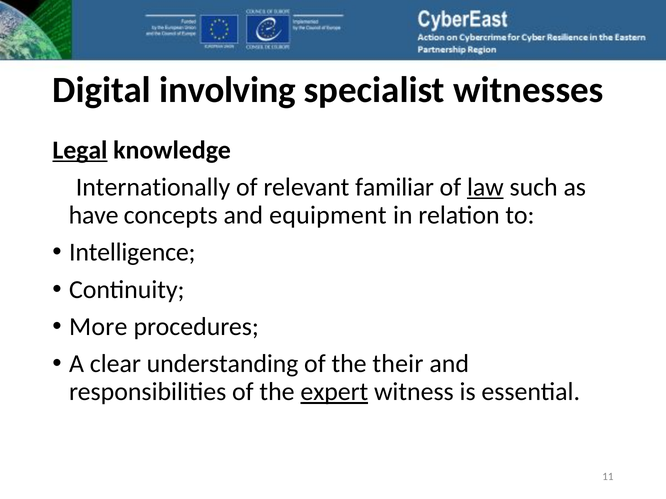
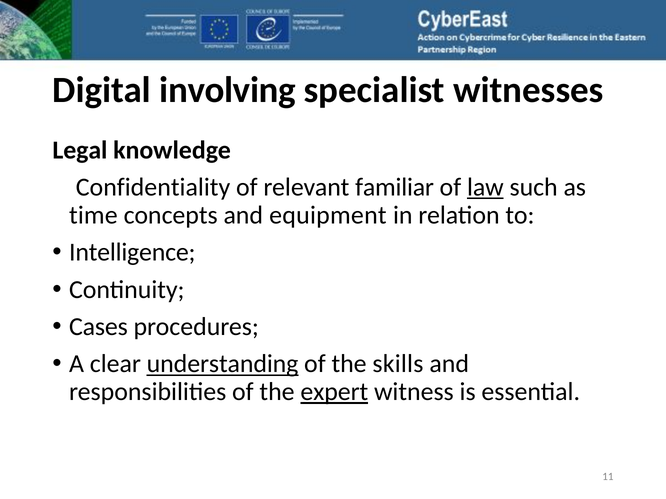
Legal underline: present -> none (80, 150)
Internationally: Internationally -> Confidentiality (153, 187)
have: have -> time (93, 215)
More: More -> Cases (98, 327)
understanding underline: none -> present (223, 364)
their: their -> skills (398, 364)
